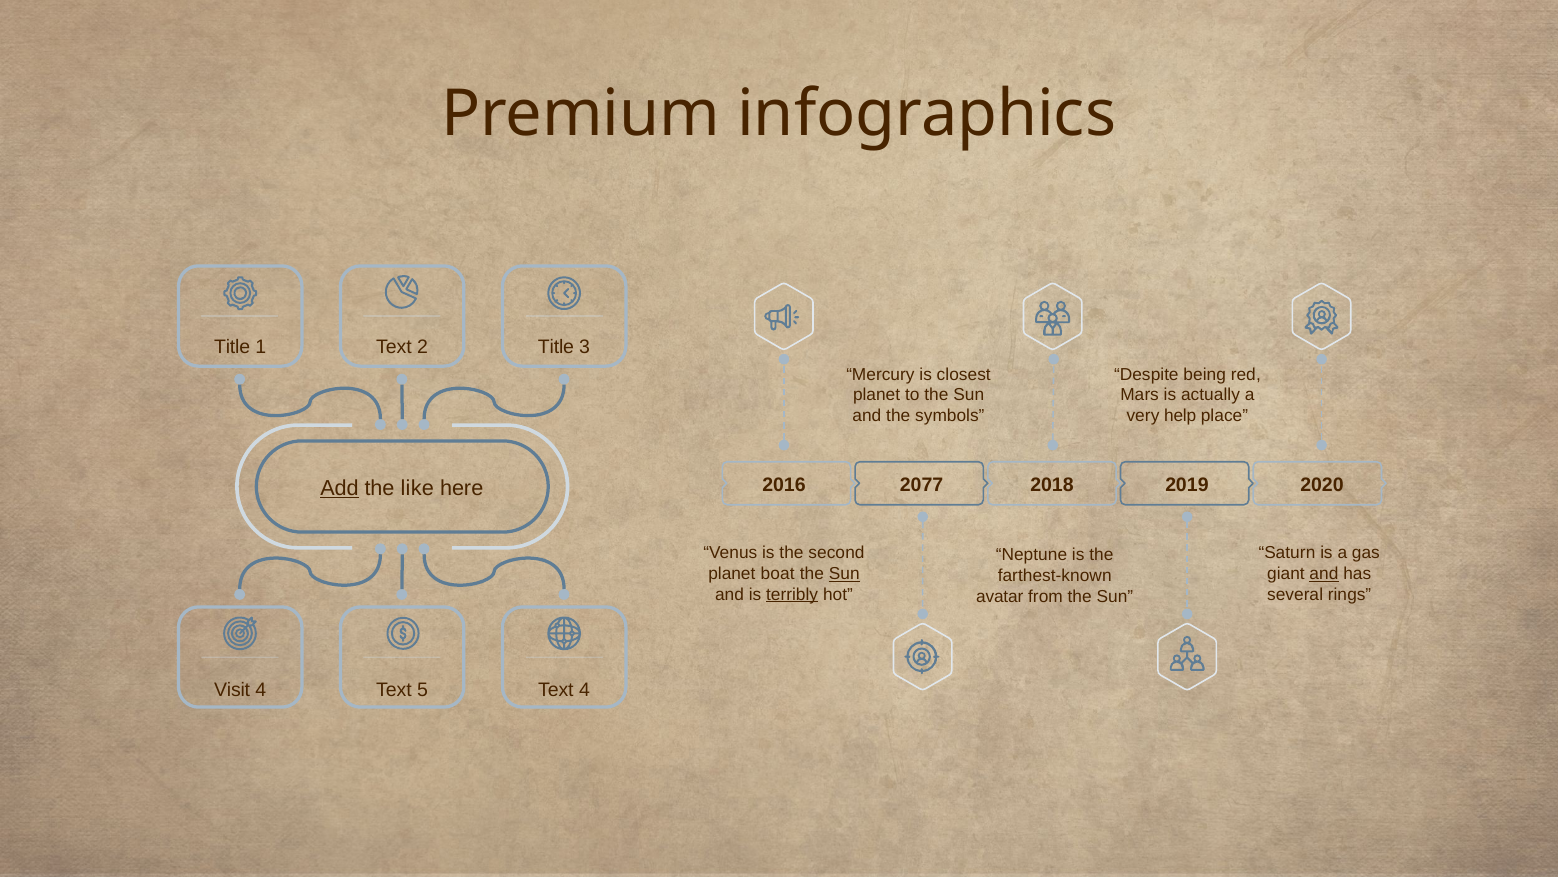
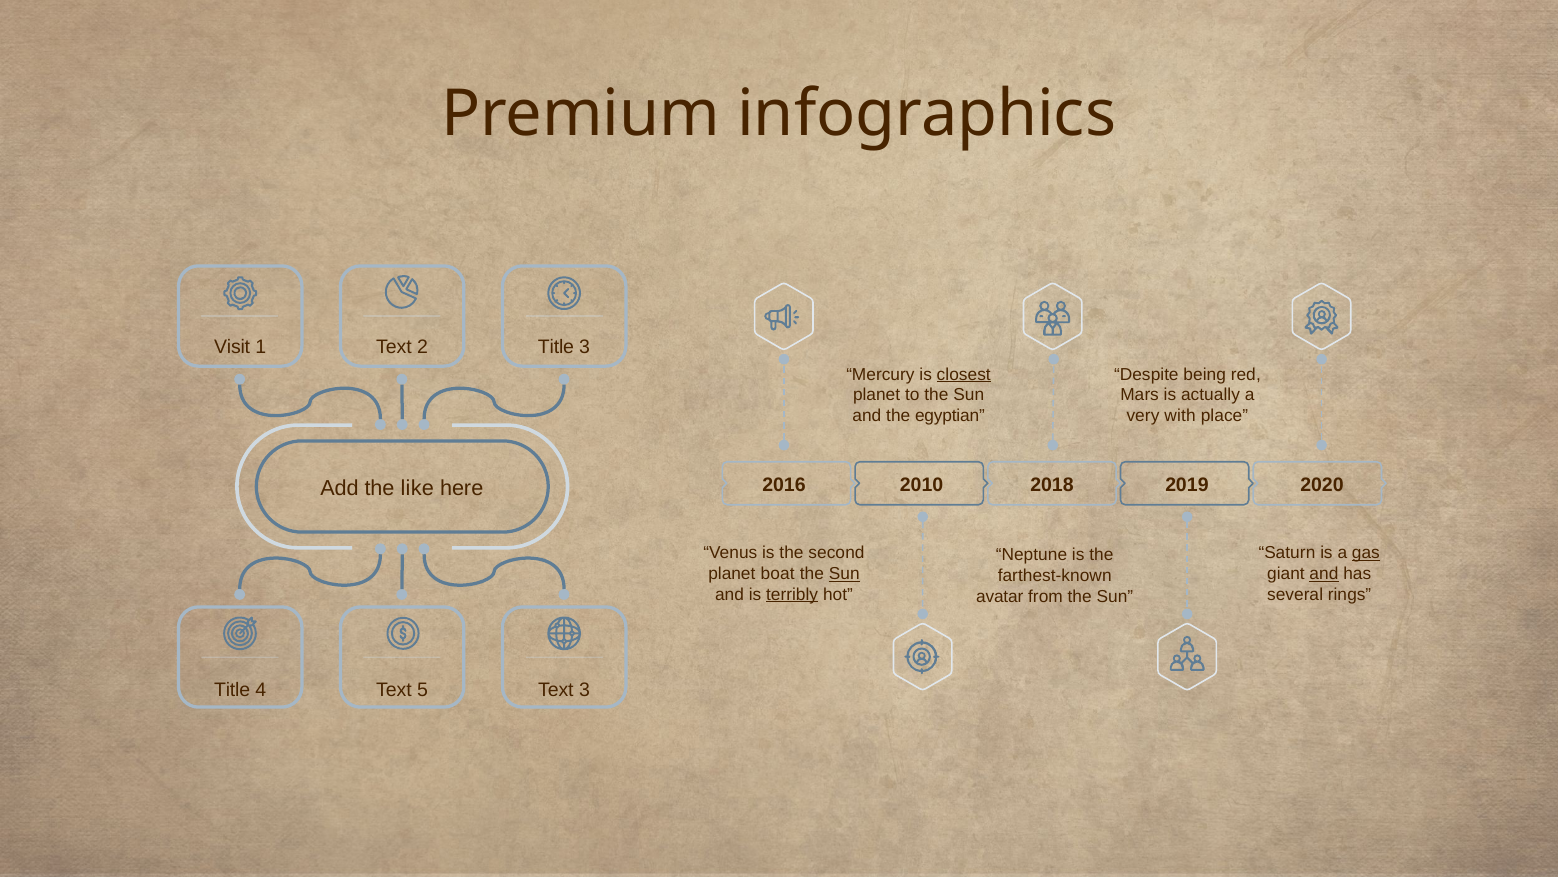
Title: Title -> Visit (232, 347)
closest underline: none -> present (964, 374)
symbols: symbols -> egyptian (950, 416)
help: help -> with (1180, 416)
2077: 2077 -> 2010 (922, 484)
Add underline: present -> none (340, 488)
gas underline: none -> present (1366, 553)
Visit: Visit -> Title (232, 690)
Text 4: 4 -> 3 (585, 690)
